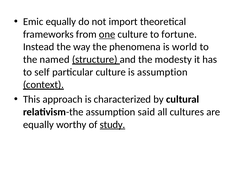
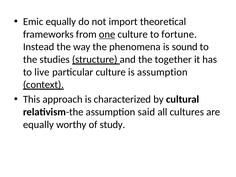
world: world -> sound (185, 47)
named: named -> studies (55, 59)
modesty: modesty -> together (173, 59)
self: self -> live (42, 72)
study underline: present -> none (113, 125)
